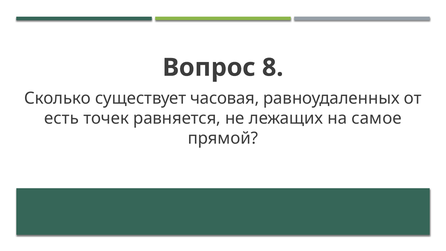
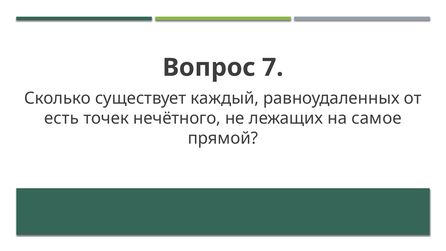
8: 8 -> 7 (273, 67)
часовая: часовая -> каждый (225, 98)
равняется: равняется -> нечётного (177, 118)
